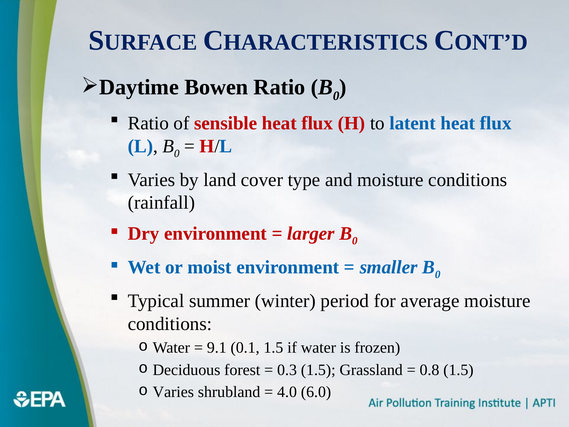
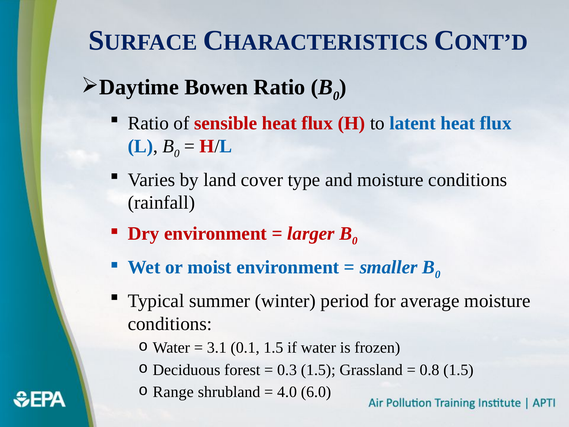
9.1: 9.1 -> 3.1 (217, 347)
Varies: Varies -> Range (173, 392)
